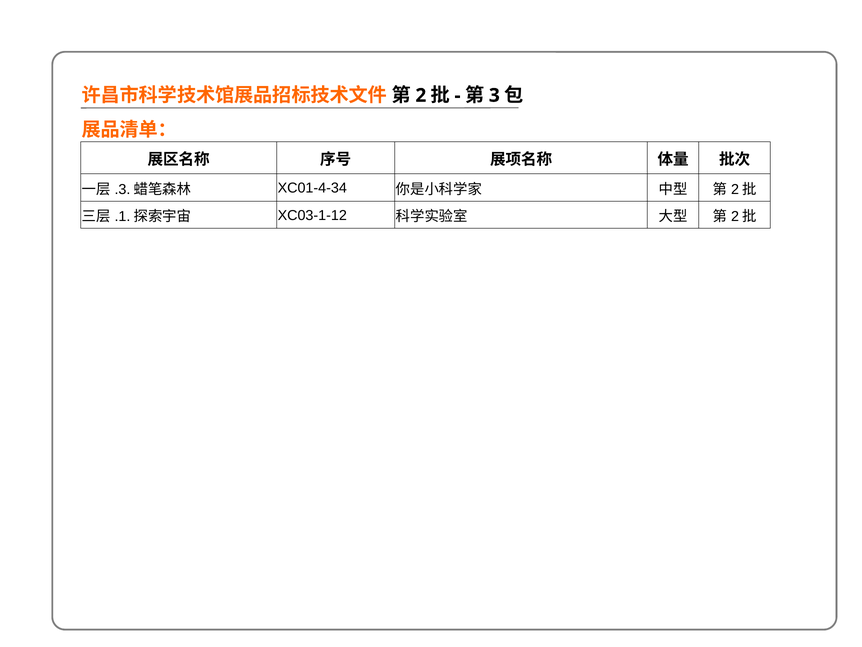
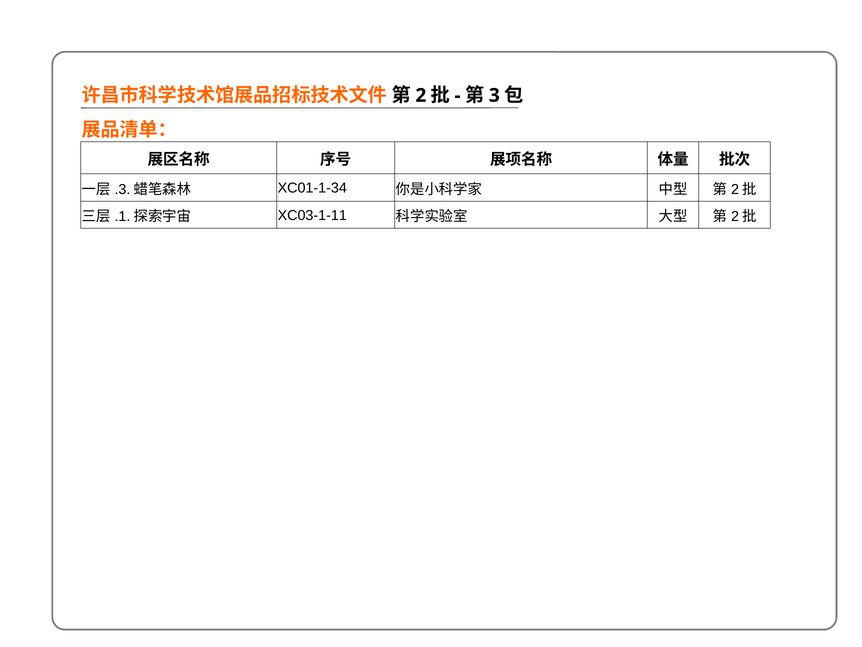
XC01-4-34: XC01-4-34 -> XC01-1-34 (312, 188)
XC03-1-12: XC03-1-12 -> XC03-1-11 (312, 215)
